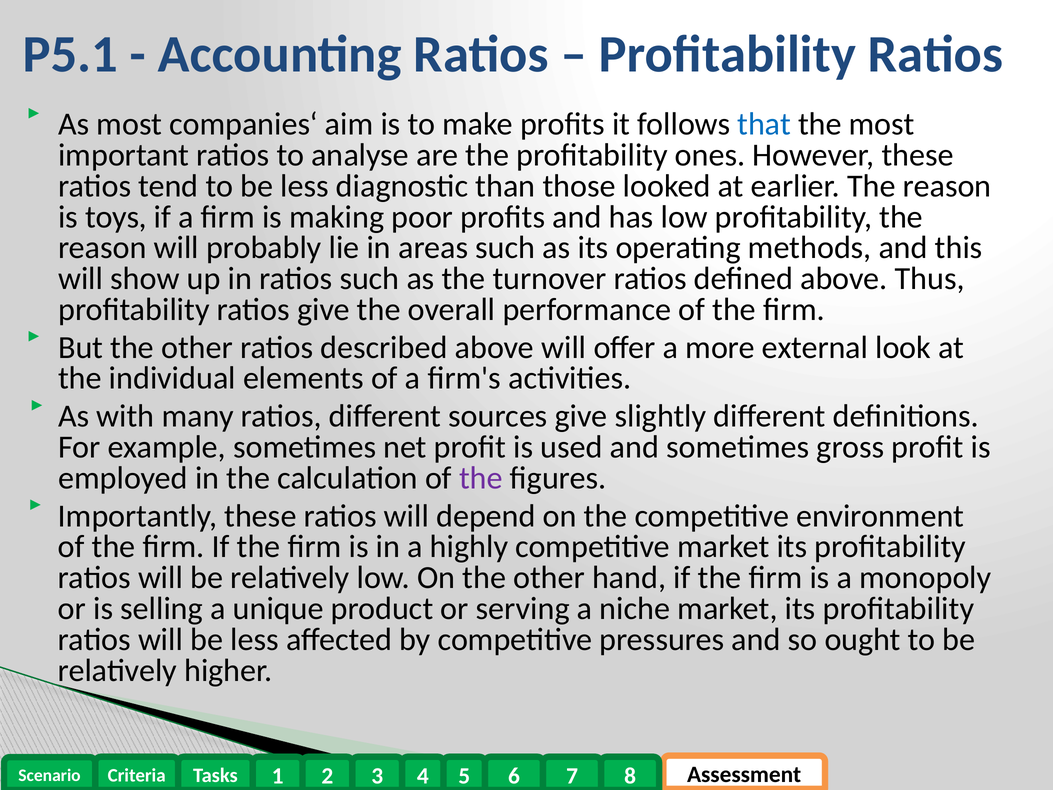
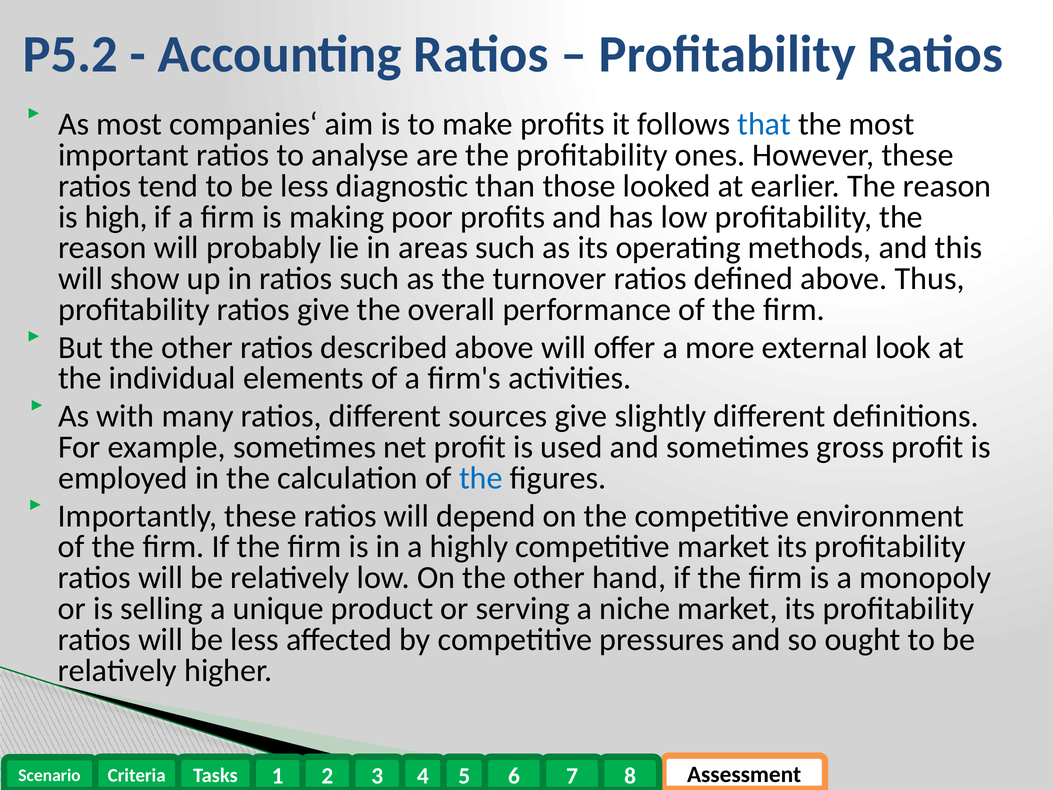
P5.1: P5.1 -> P5.2 (70, 54)
toys: toys -> high (116, 217)
the colour: purple -> blue (481, 478)
